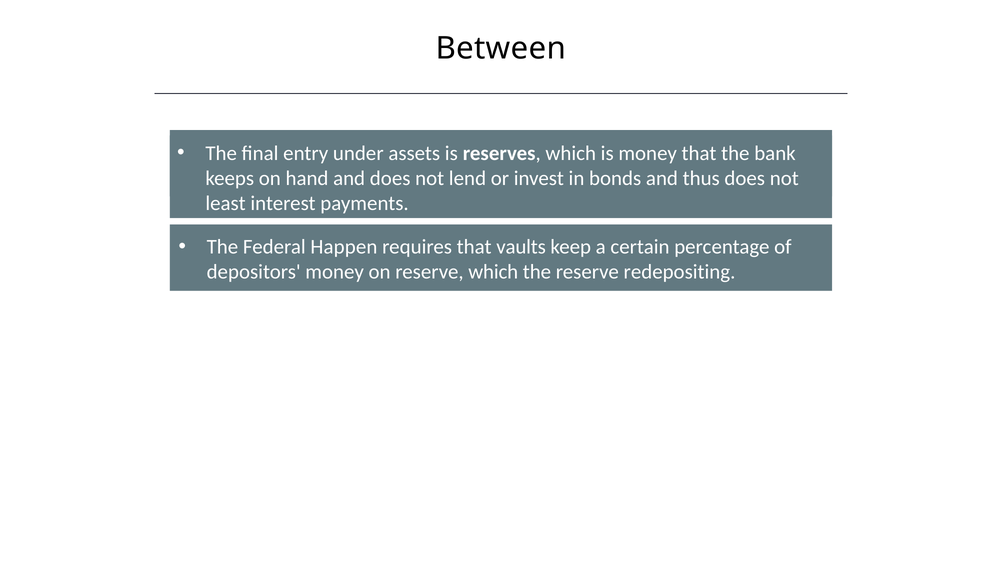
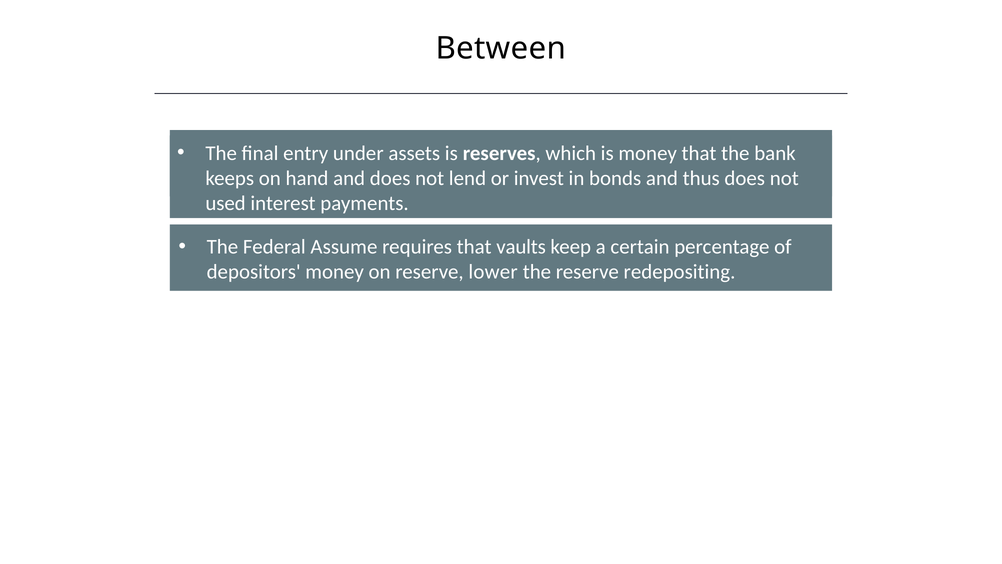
least: least -> used (226, 203)
Happen: Happen -> Assume (344, 247)
reserve which: which -> lower (493, 272)
